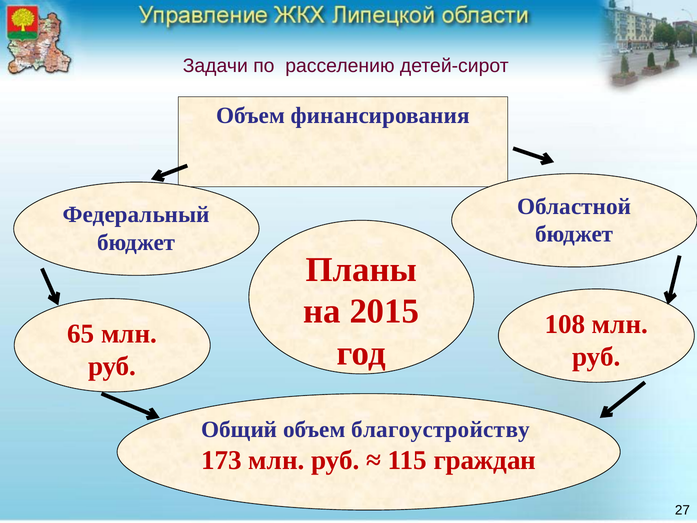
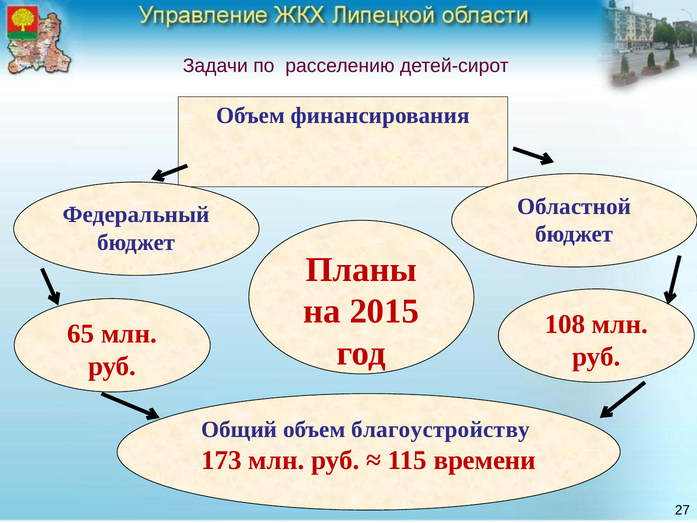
граждан: граждан -> времени (485, 460)
